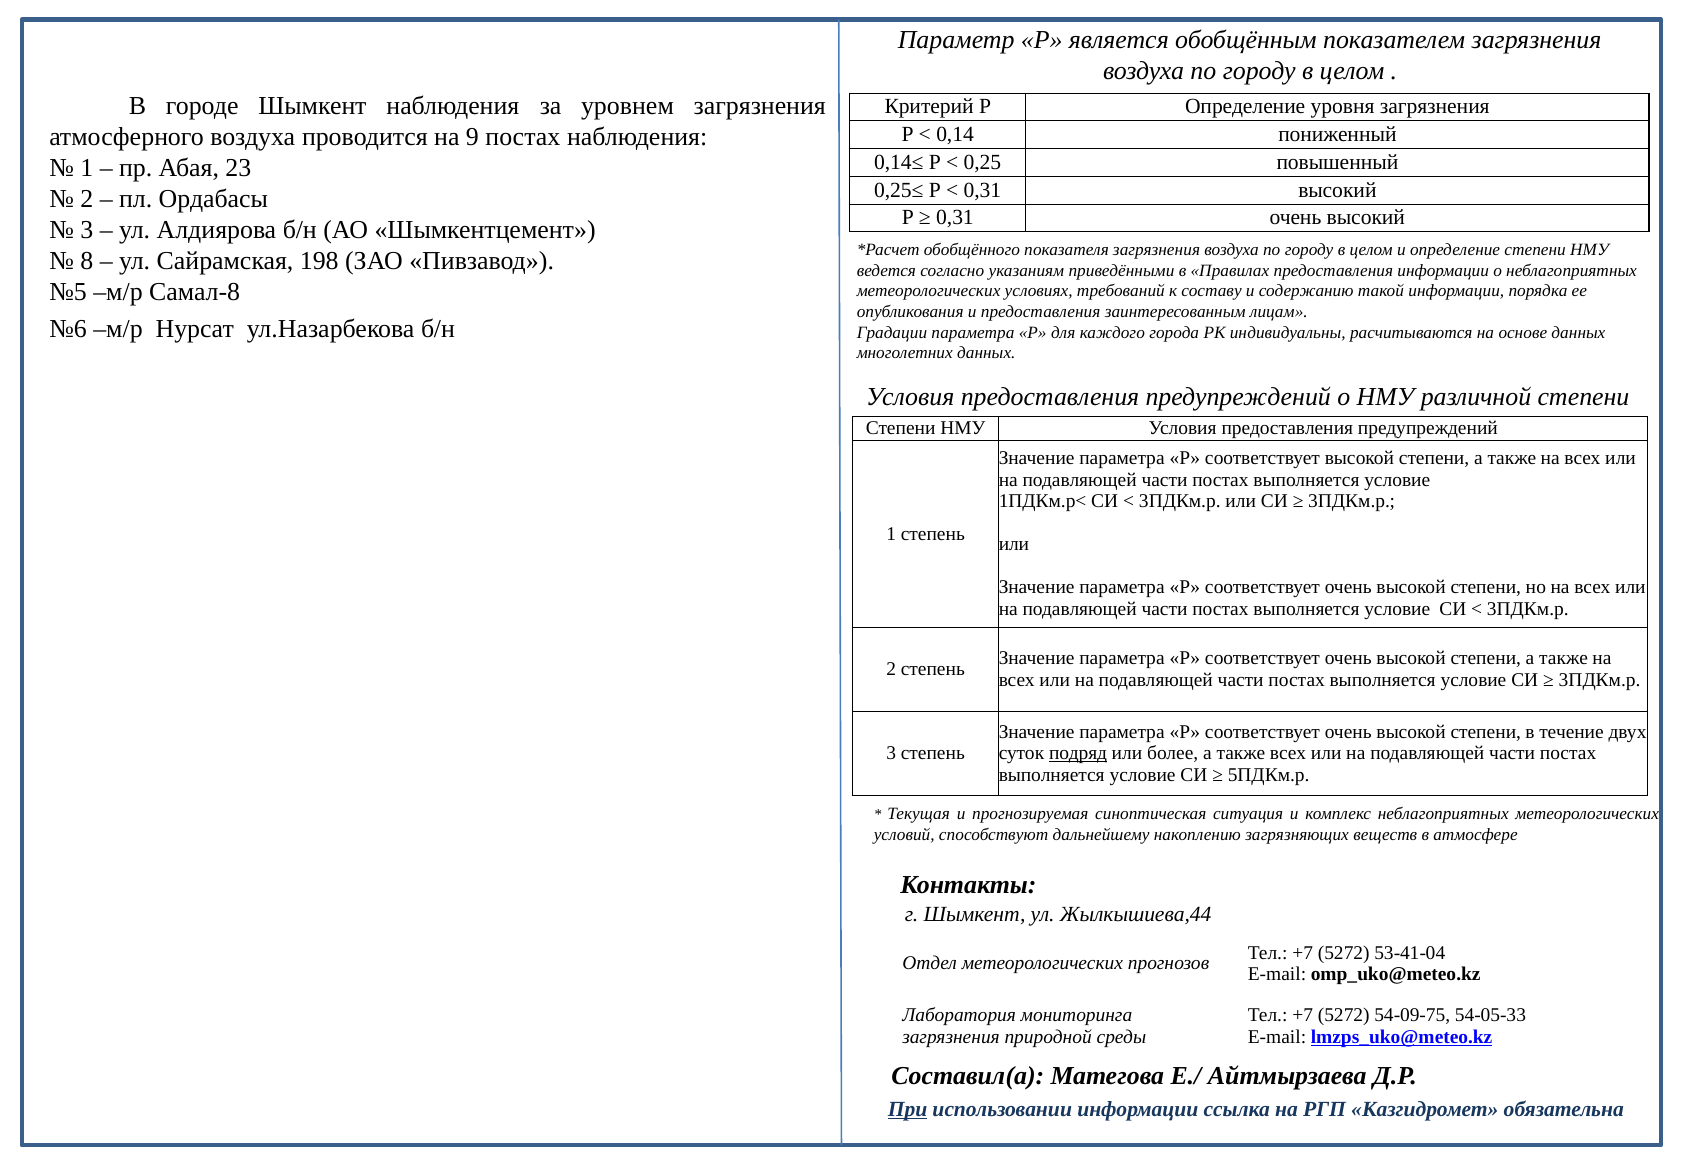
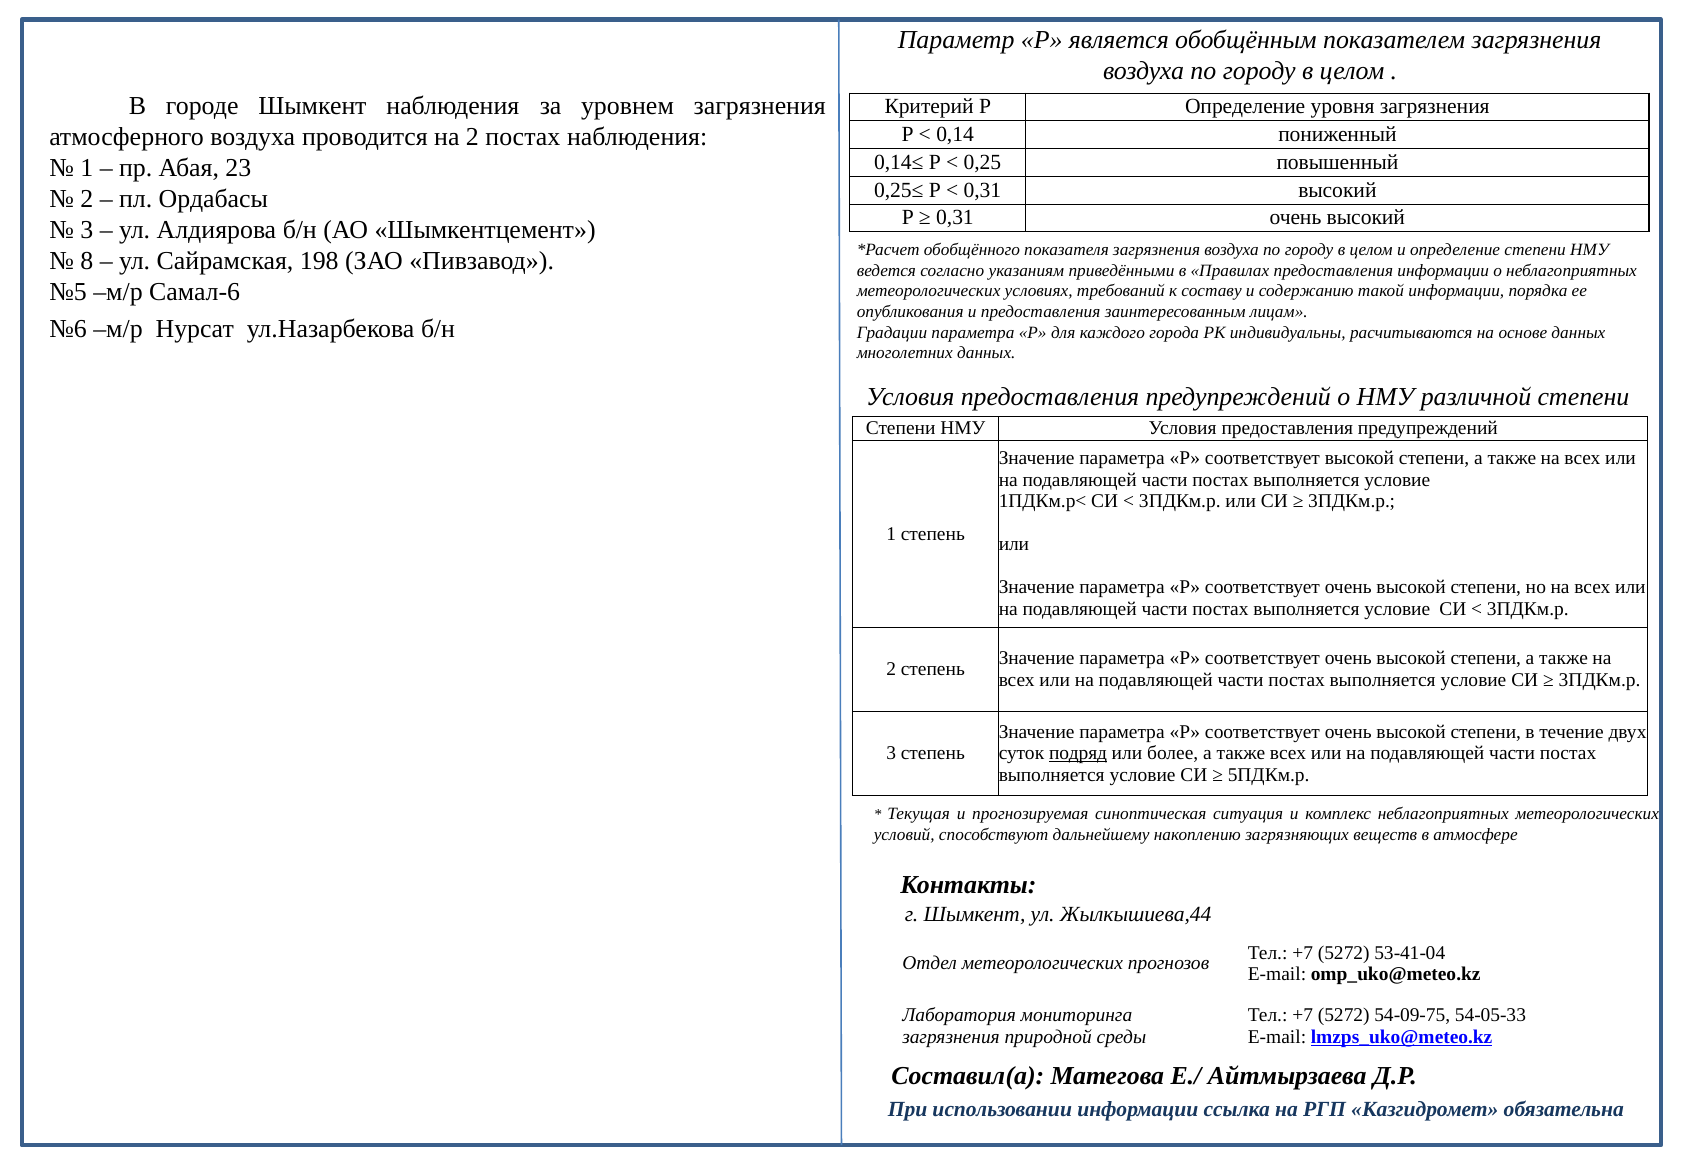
на 9: 9 -> 2 (472, 137)
Самал-8: Самал-8 -> Самал-6 (195, 292)
При underline: present -> none (908, 1110)
